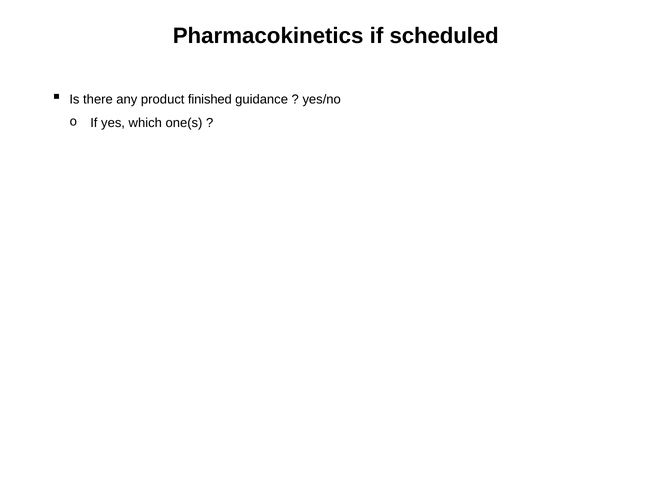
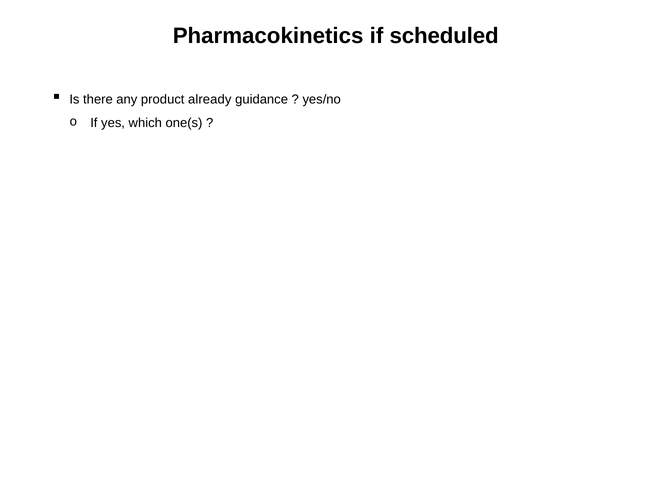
finished: finished -> already (210, 100)
